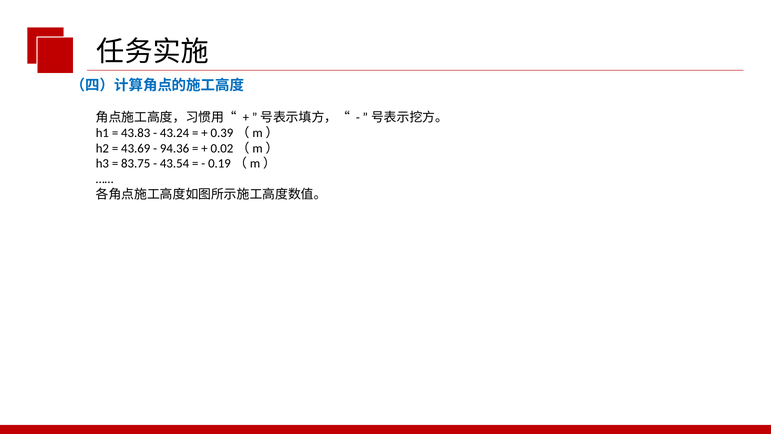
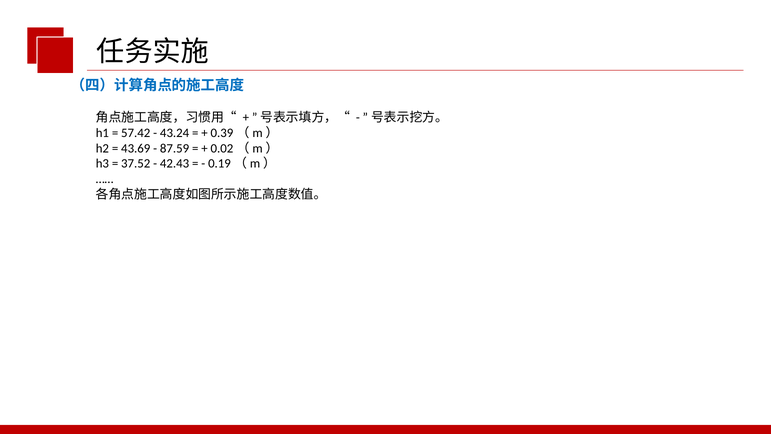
43.83: 43.83 -> 57.42 (136, 133)
94.36: 94.36 -> 87.59 (175, 148)
83.75: 83.75 -> 37.52 (136, 164)
43.54: 43.54 -> 42.43 (175, 164)
